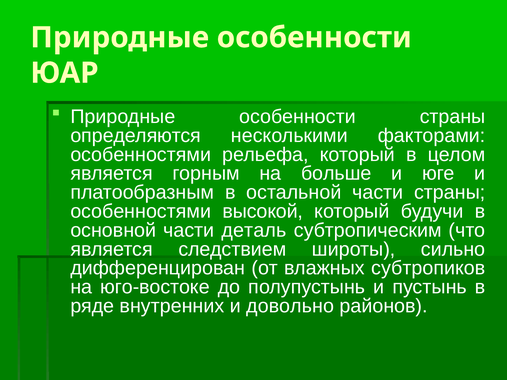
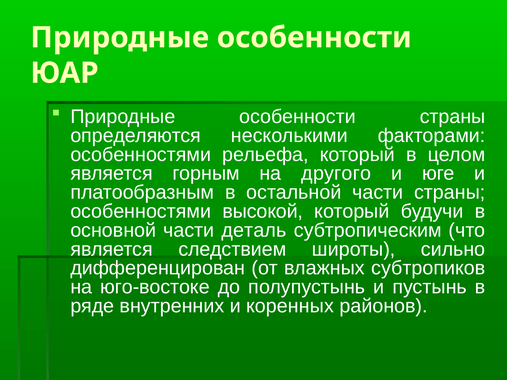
больше: больше -> другого (336, 174)
довольно: довольно -> коренных (290, 306)
